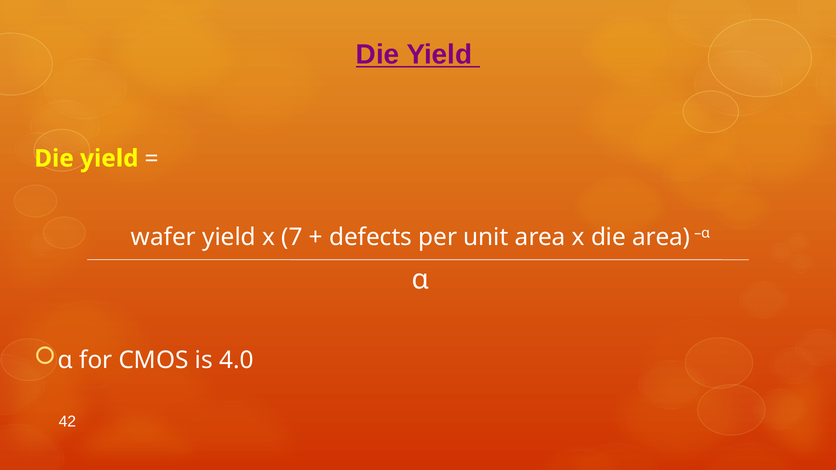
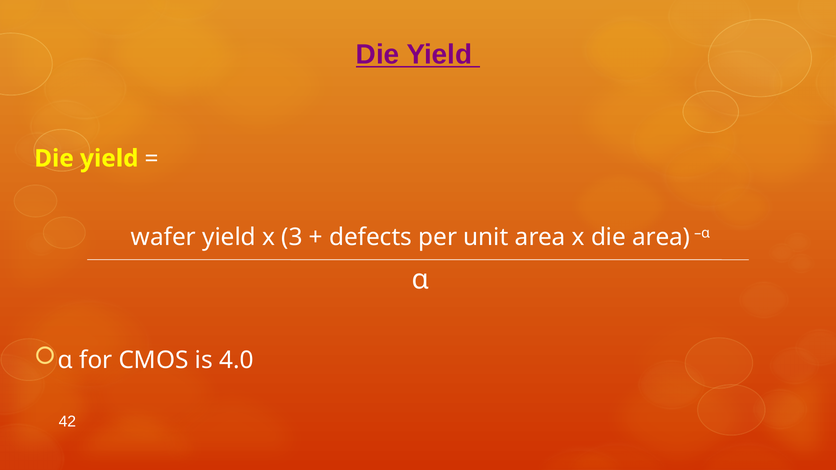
7: 7 -> 3 (292, 237)
